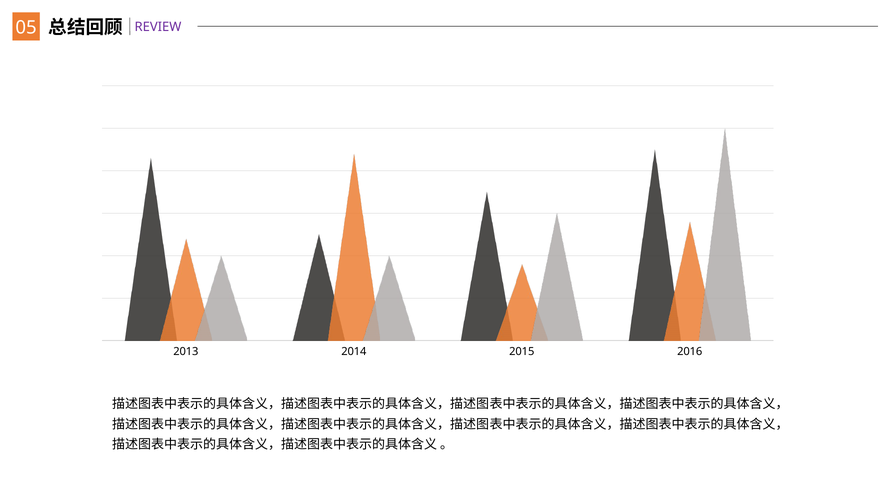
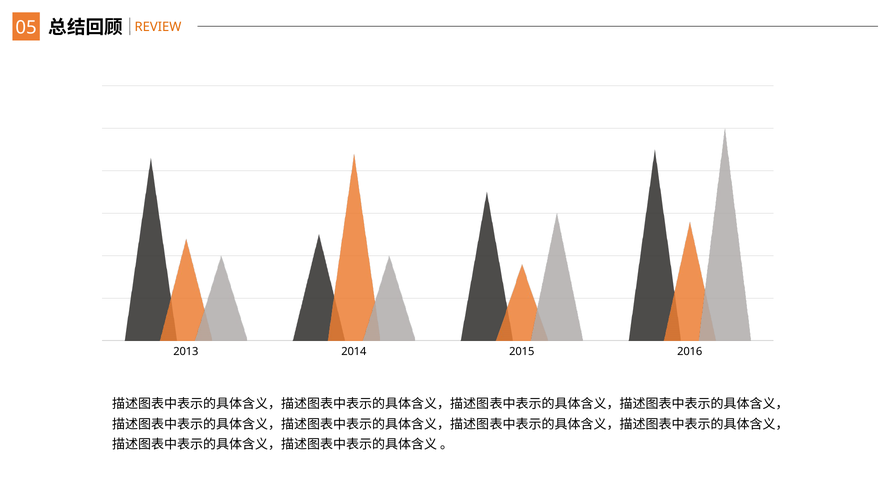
REVIEW colour: purple -> orange (158, 27)
